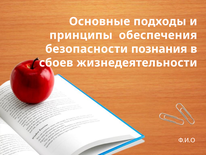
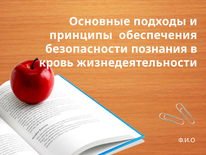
сбоев: сбоев -> кровь (56, 63)
